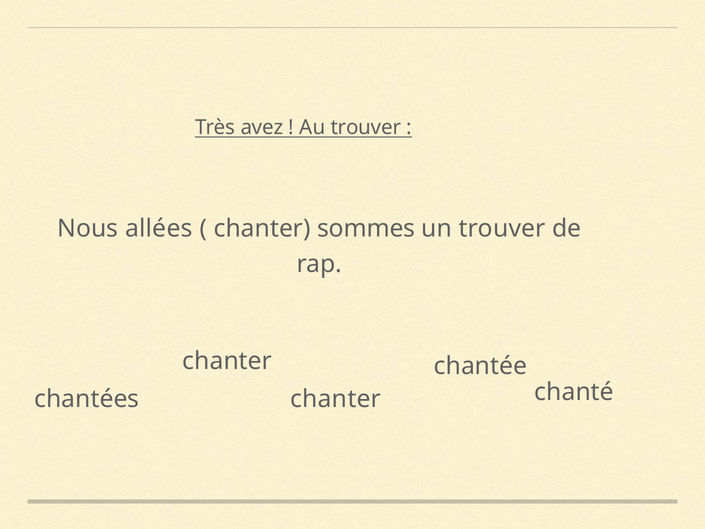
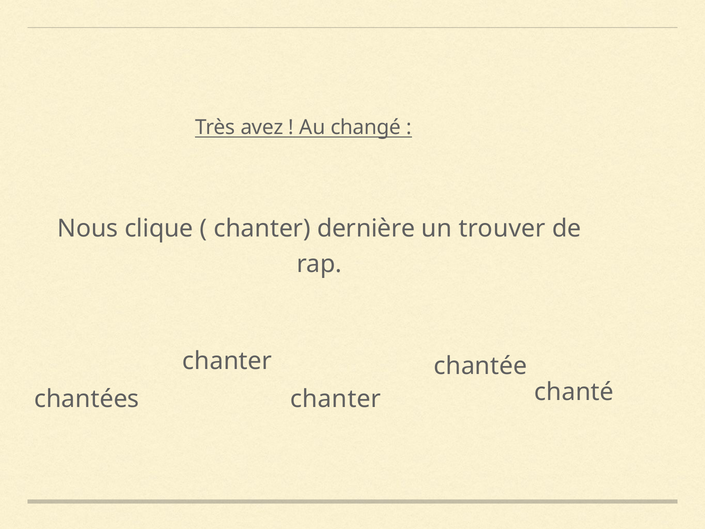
Au trouver: trouver -> changé (366, 127)
allées: allées -> clique (159, 228)
sommes: sommes -> dernière (366, 228)
